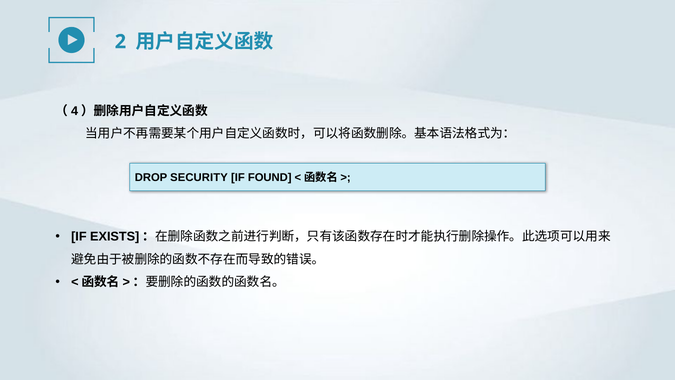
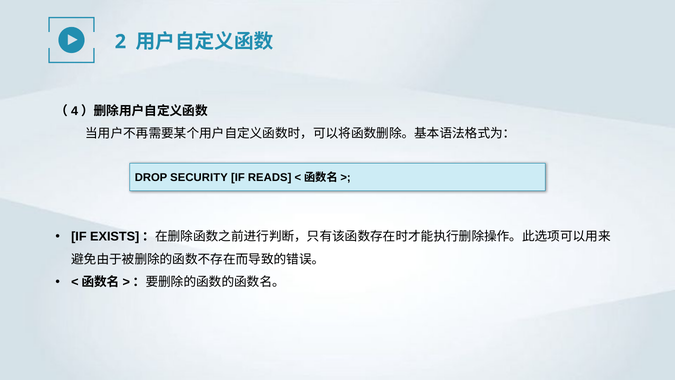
FOUND: FOUND -> READS (270, 178)
